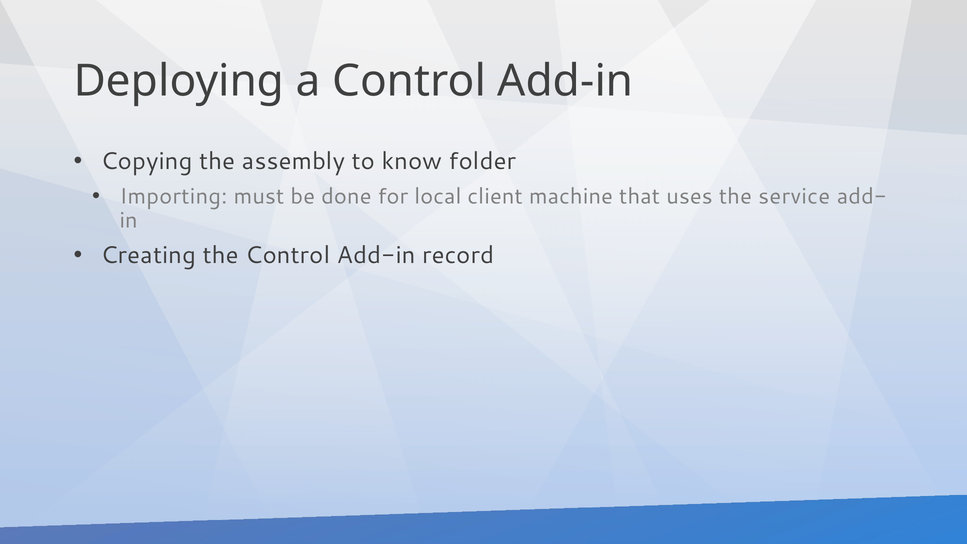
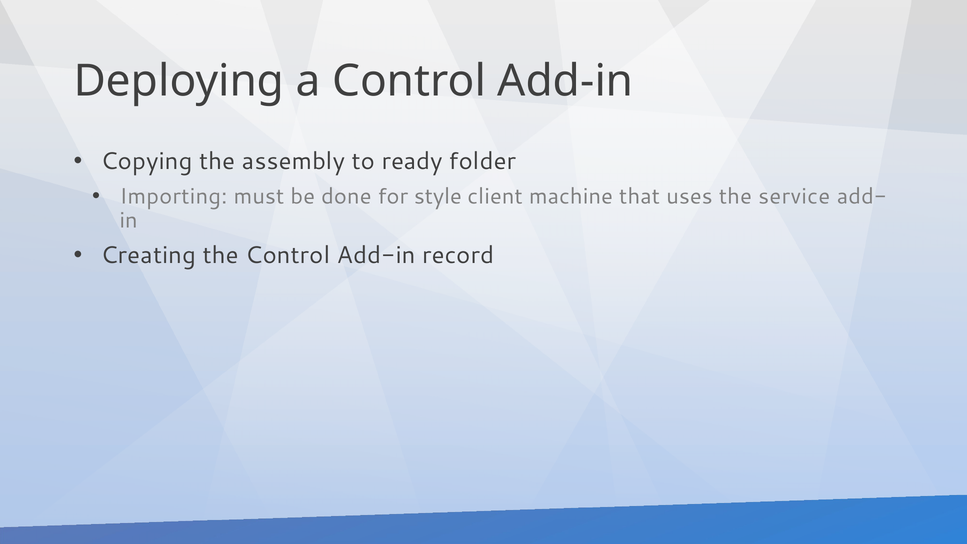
know: know -> ready (412, 161)
local: local -> style (438, 196)
